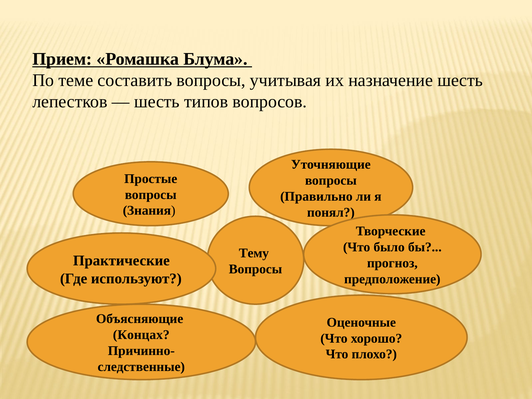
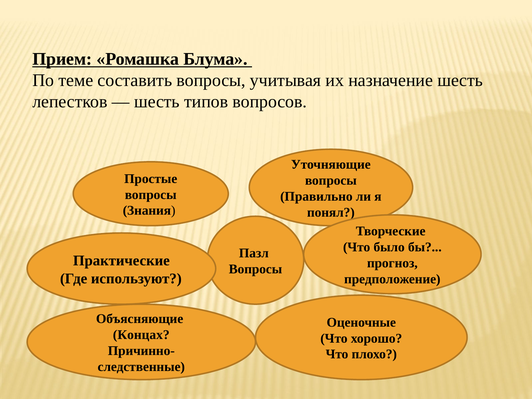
Тему: Тему -> Пазл (254, 253)
